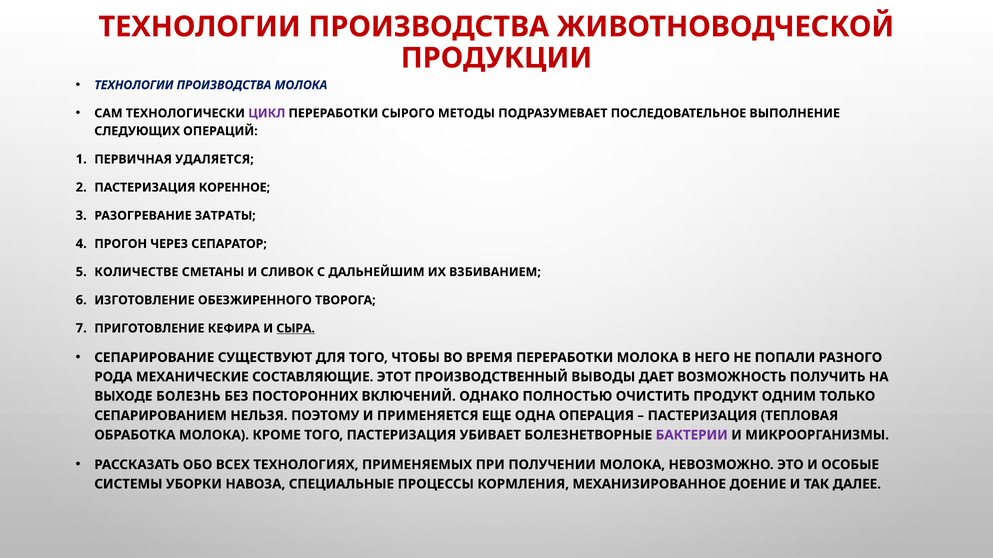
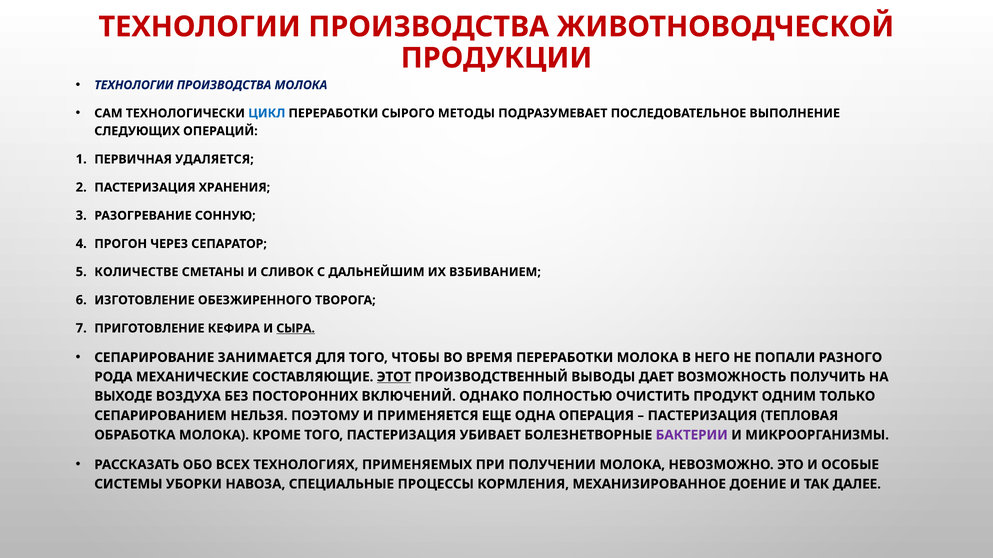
ЦИКЛ colour: purple -> blue (267, 113)
КОРЕННОЕ: КОРЕННОЕ -> ХРАНЕНИЯ (234, 188)
ЗАТРАТЫ: ЗАТРАТЫ -> СОННУЮ (225, 216)
СУЩЕСТВУЮТ: СУЩЕСТВУЮТ -> ЗАНИМАЕТСЯ (265, 358)
ЭТОТ underline: none -> present (394, 377)
БОЛЕЗНЬ: БОЛЕЗНЬ -> ВОЗДУХА (188, 397)
